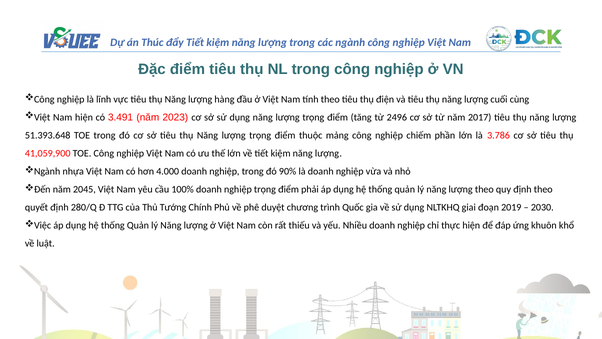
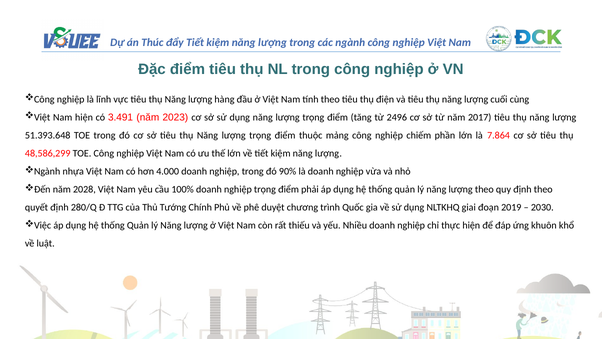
3.786: 3.786 -> 7.864 (499, 135)
41,059,900: 41,059,900 -> 48,586,299 (48, 153)
2045: 2045 -> 2028 (84, 189)
